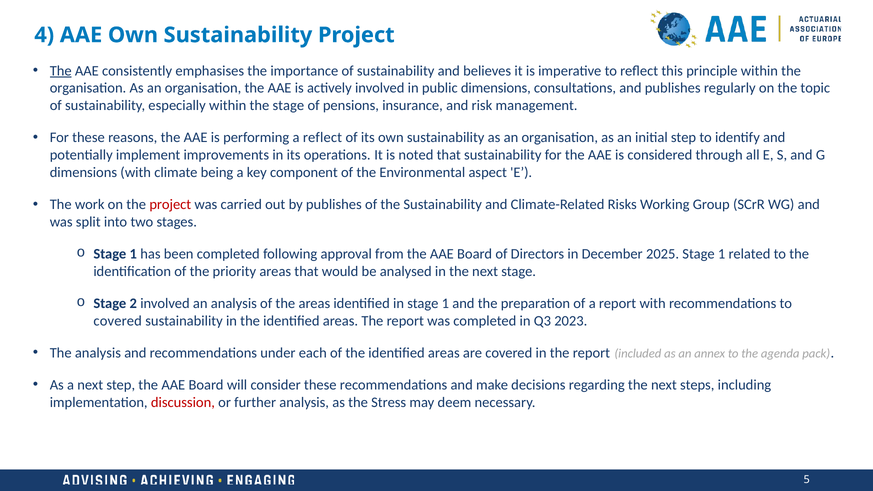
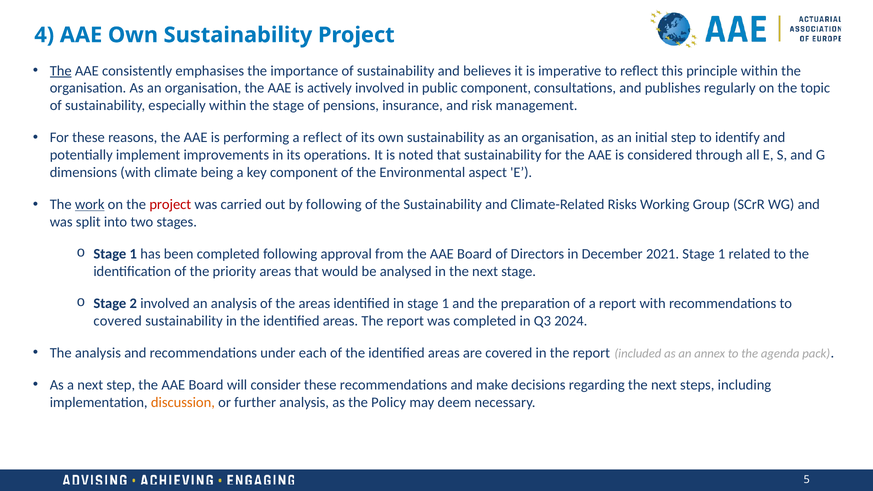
public dimensions: dimensions -> component (496, 88)
work underline: none -> present (90, 205)
by publishes: publishes -> following (334, 205)
2025: 2025 -> 2021 (663, 254)
2023: 2023 -> 2024 (571, 321)
discussion colour: red -> orange (183, 402)
Stress: Stress -> Policy (389, 402)
